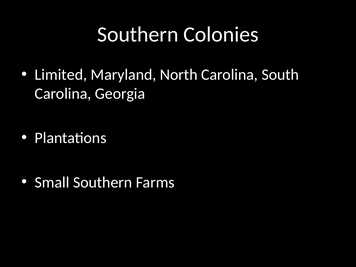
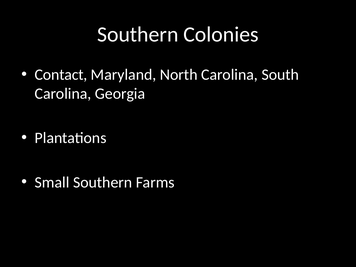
Limited: Limited -> Contact (61, 75)
